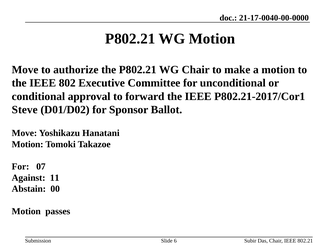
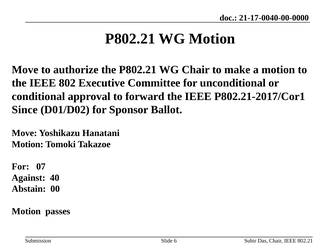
Steve: Steve -> Since (25, 110)
11: 11 -> 40 (55, 178)
